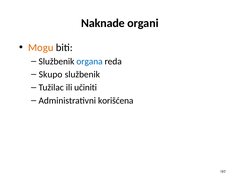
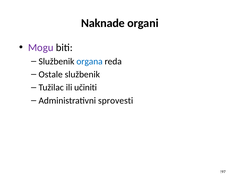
Mogu colour: orange -> purple (41, 48)
Skupo: Skupo -> Ostale (51, 74)
korišćena: korišćena -> sprovesti (116, 101)
